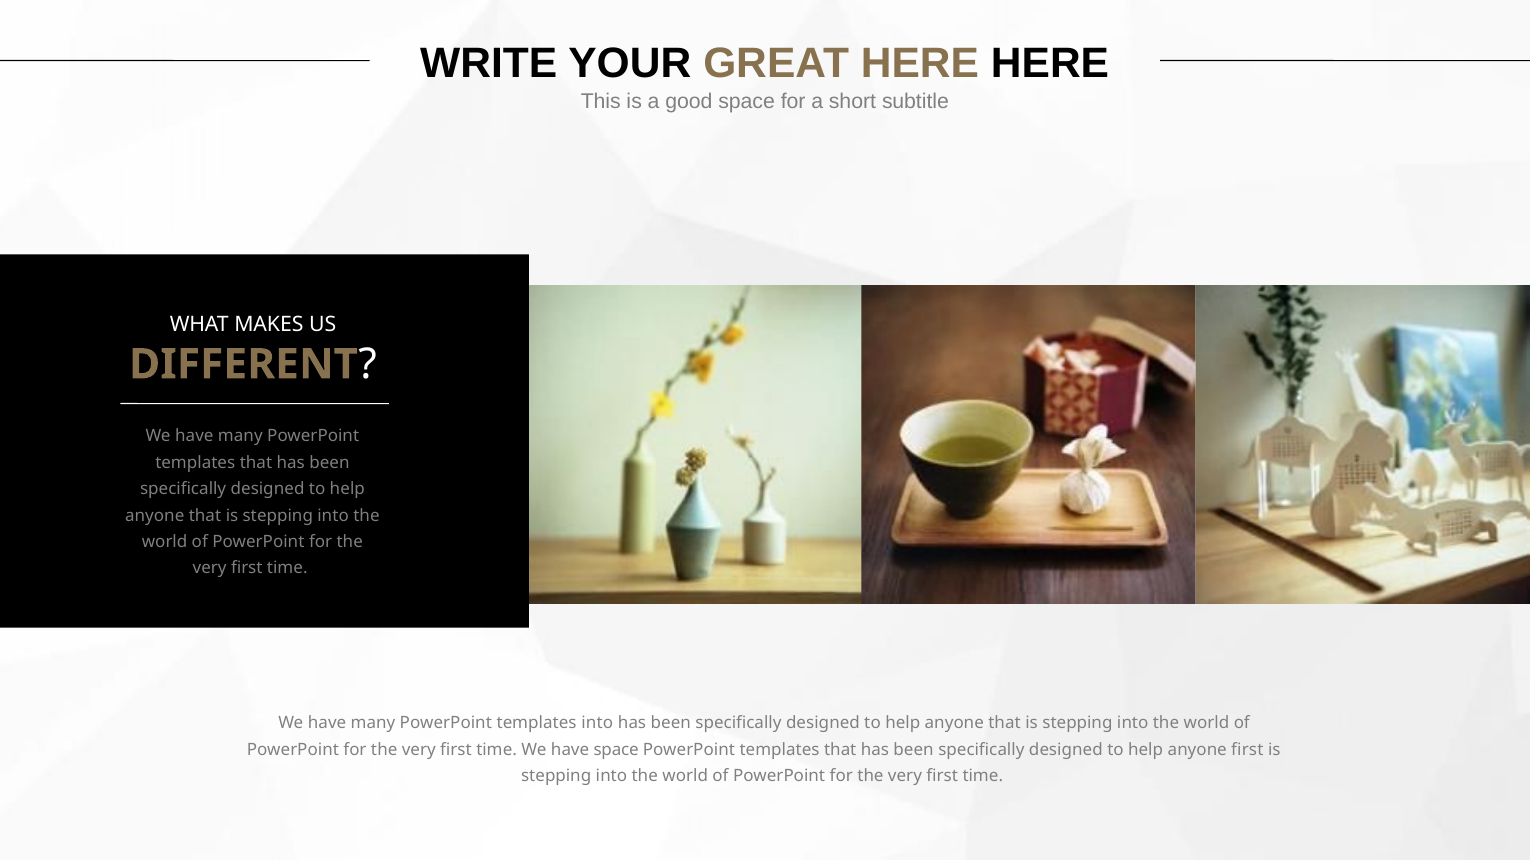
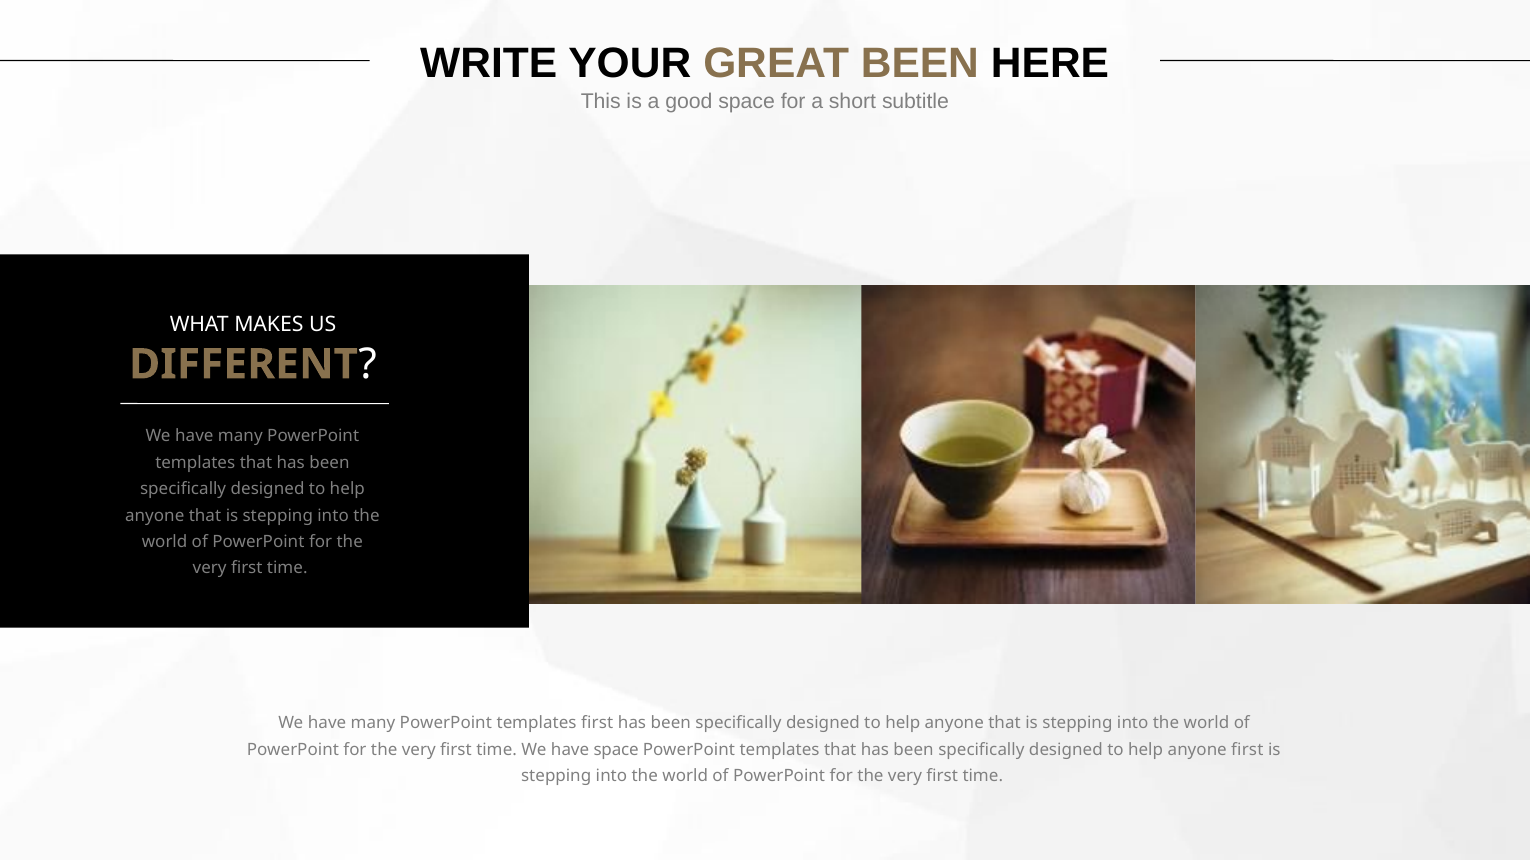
GREAT HERE: HERE -> BEEN (920, 63)
templates into: into -> first (597, 724)
